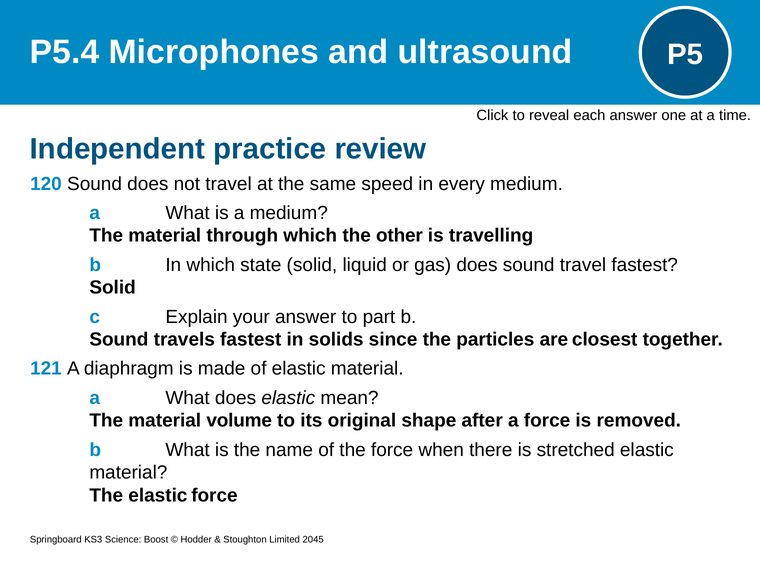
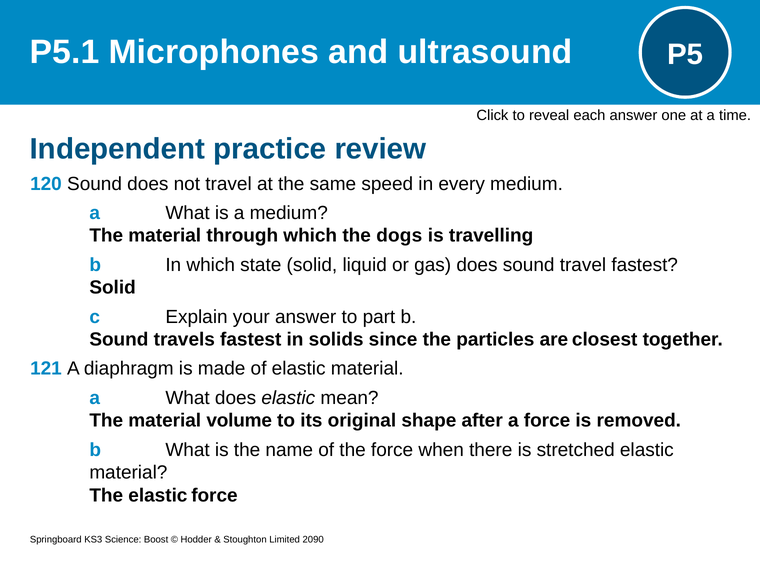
P5.4: P5.4 -> P5.1 (65, 52)
other: other -> dogs (399, 236)
2045: 2045 -> 2090 (313, 539)
